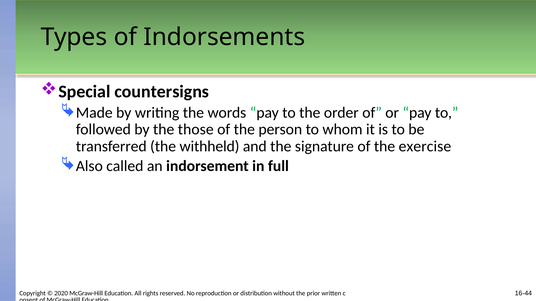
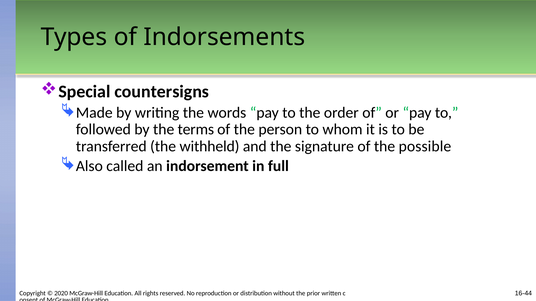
those: those -> terms (196, 130)
exercise: exercise -> possible (425, 146)
